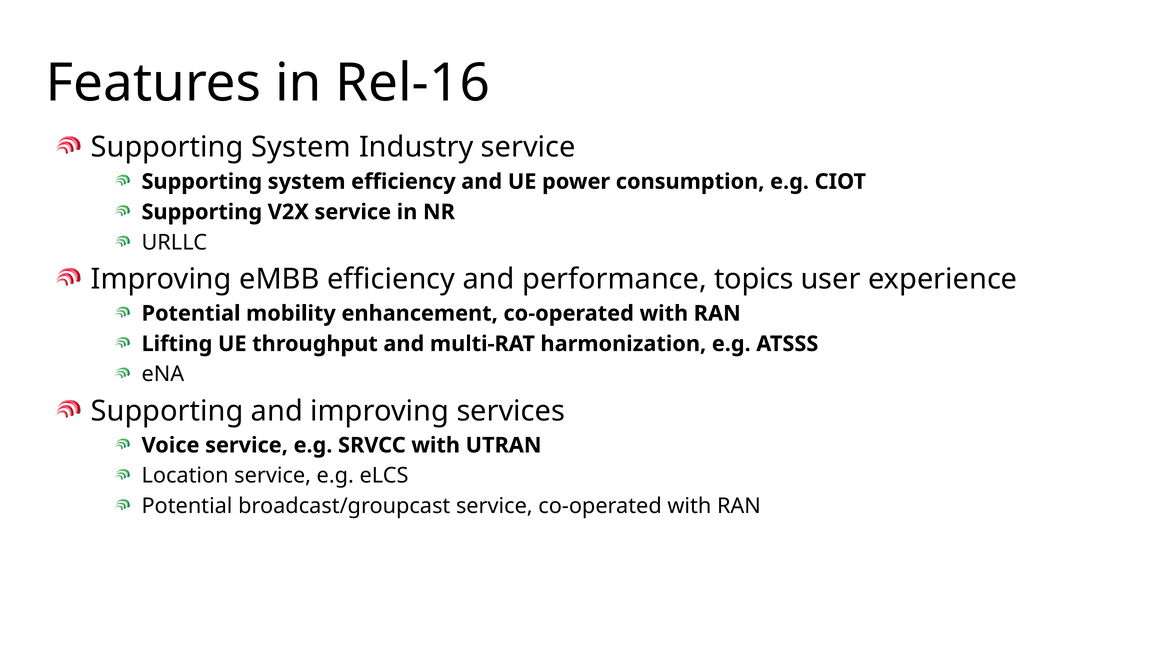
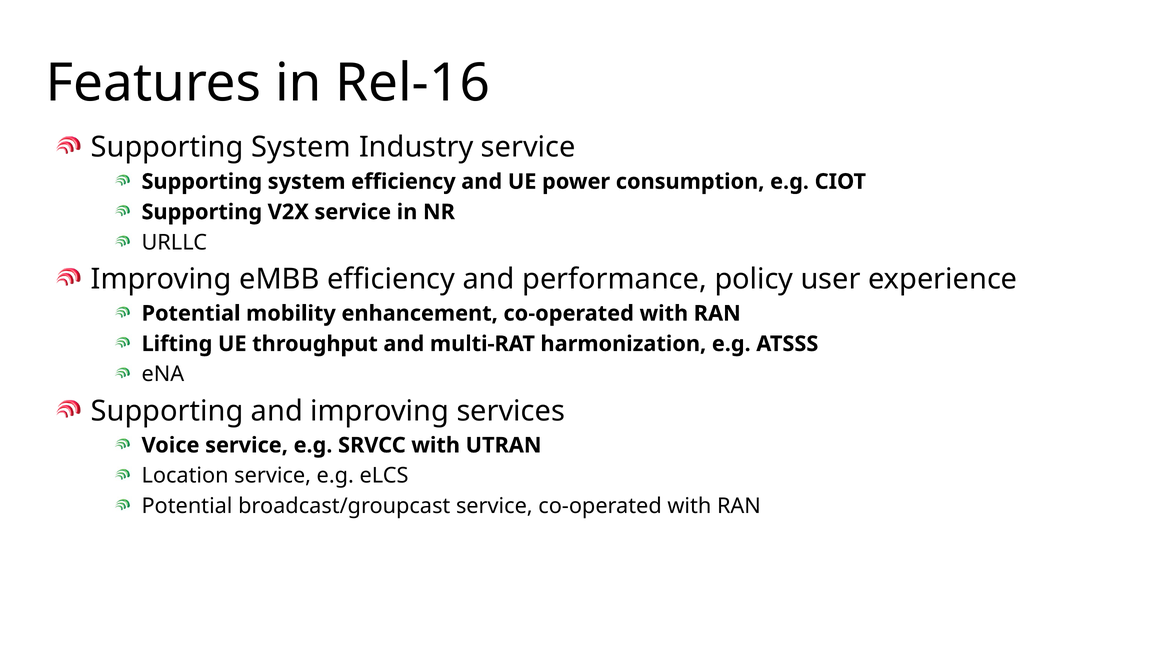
topics: topics -> policy (754, 279)
